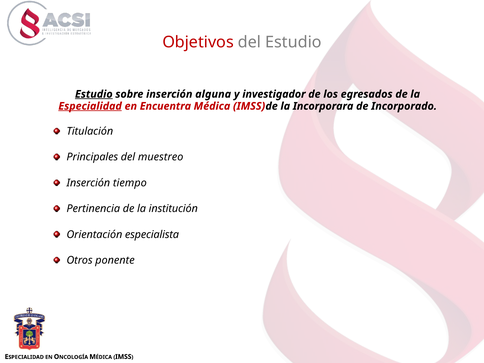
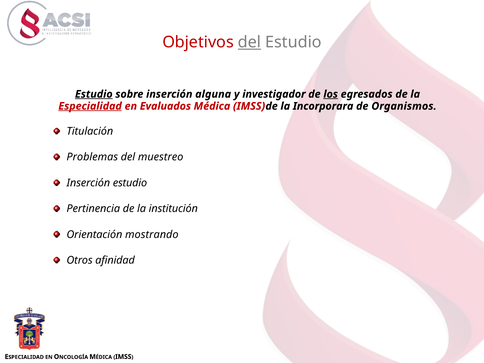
del underline: none -> present (250, 42)
los underline: none -> present (331, 94)
Encuentra: Encuentra -> Evaluados (165, 106)
Incorporado: Incorporado -> Organismos (404, 106)
Principales: Principales -> Problemas (92, 157)
Inserción tiempo: tiempo -> estudio (130, 183)
especialista: especialista -> mostrando (152, 235)
ponente: ponente -> afinidad (115, 260)
